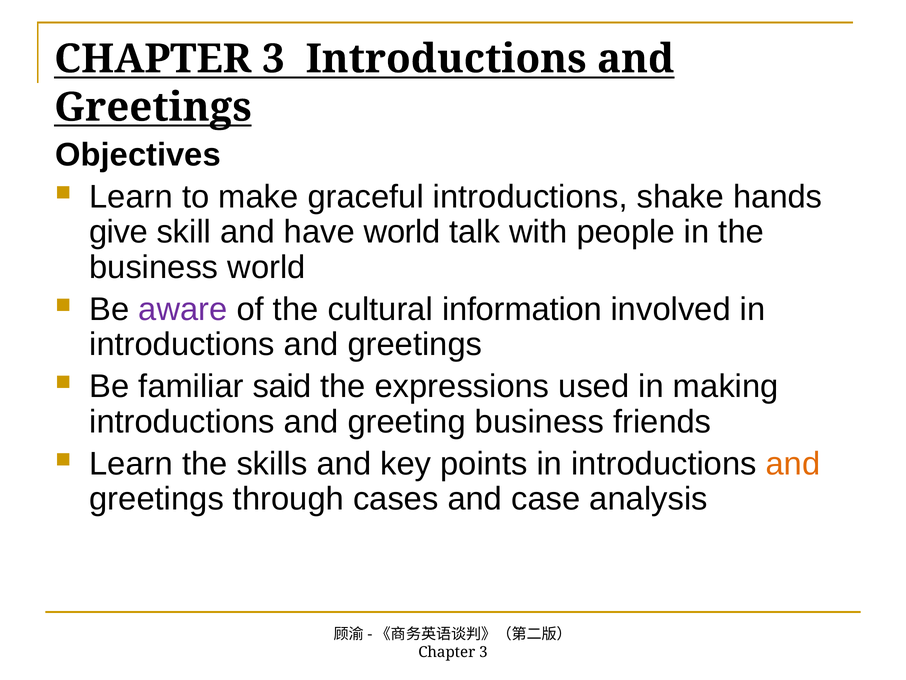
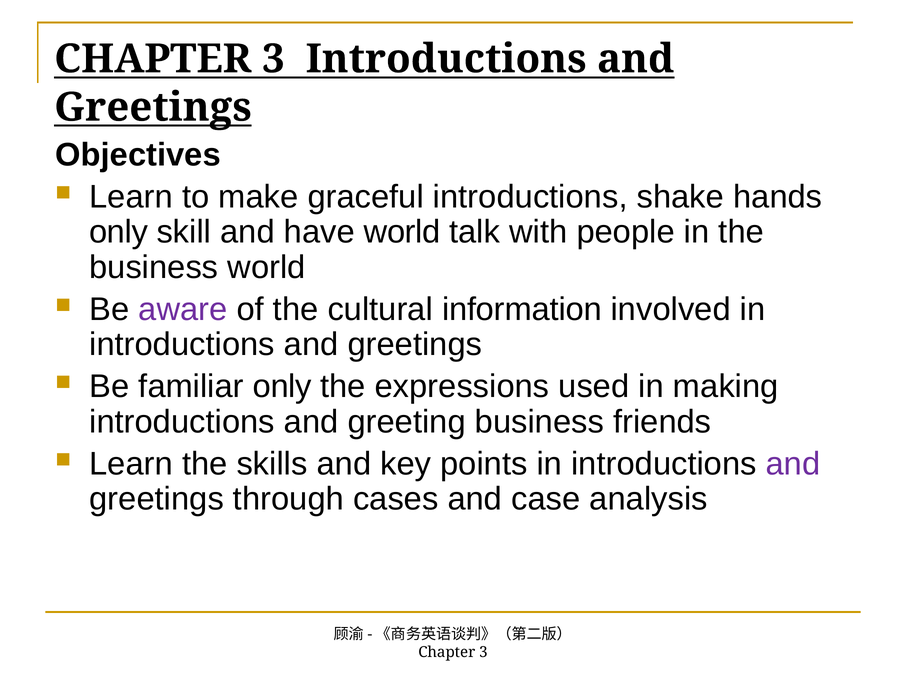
give: give -> only (119, 232)
familiar said: said -> only (282, 386)
and colour: orange -> purple (793, 463)
